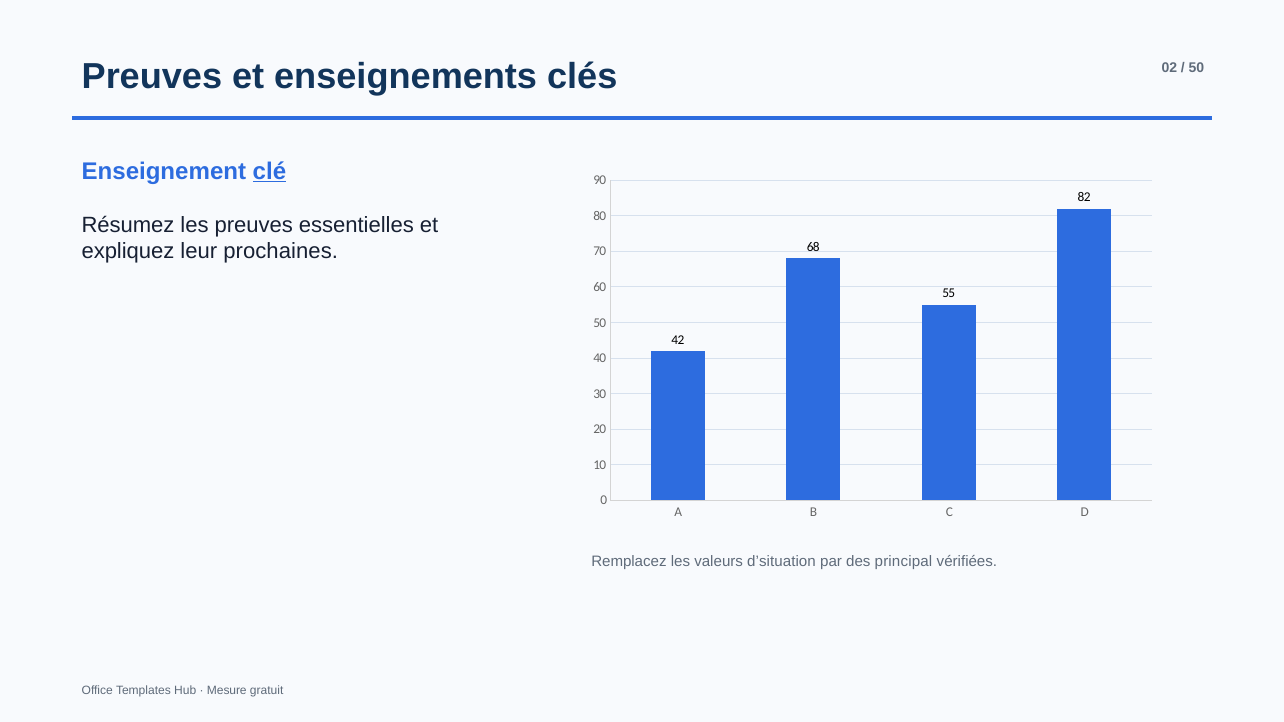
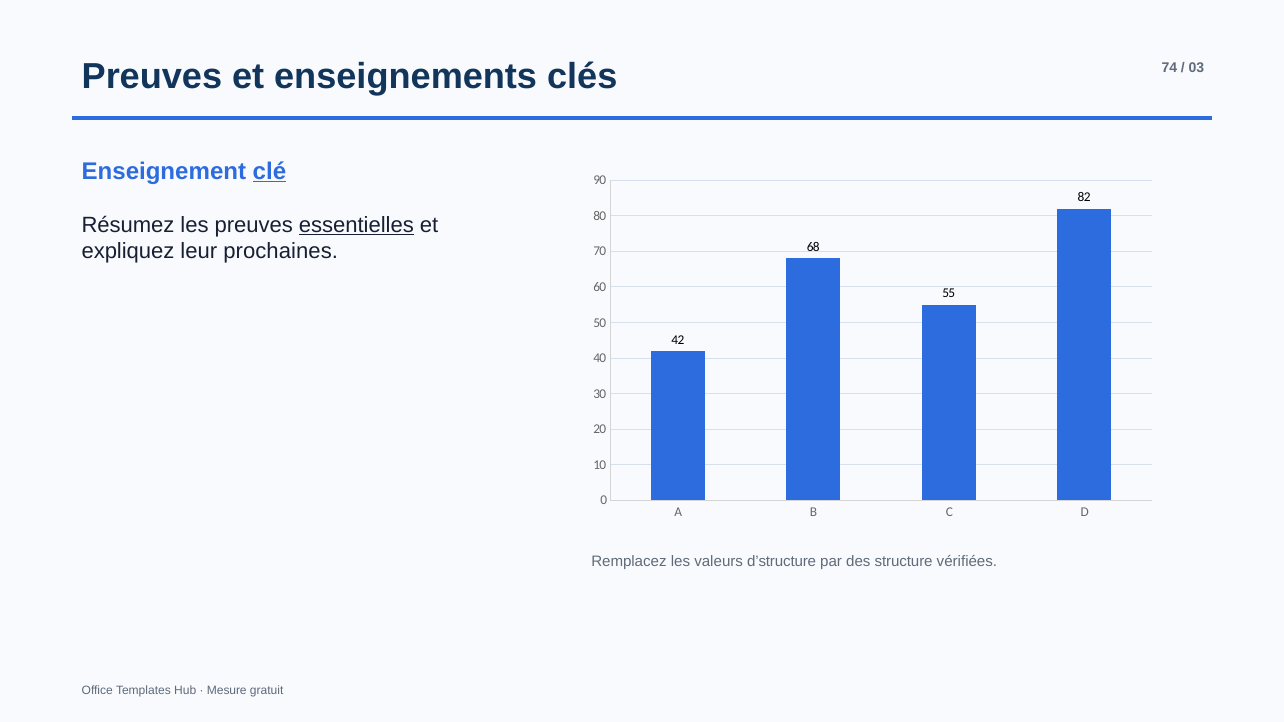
02: 02 -> 74 (1169, 68)
50: 50 -> 03 (1196, 68)
essentielles underline: none -> present (356, 225)
d’situation: d’situation -> d’structure (782, 561)
principal: principal -> structure (904, 561)
